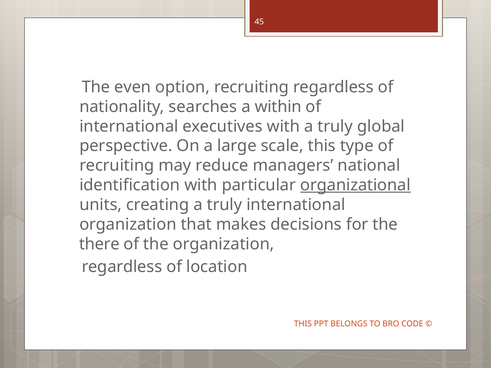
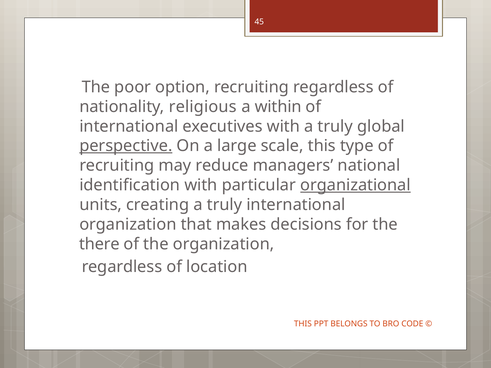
even: even -> poor (133, 87)
searches: searches -> religious (203, 107)
perspective underline: none -> present (126, 146)
